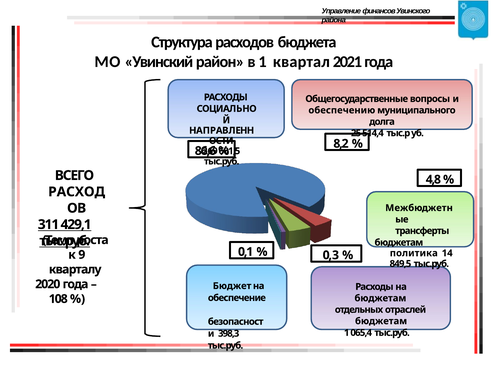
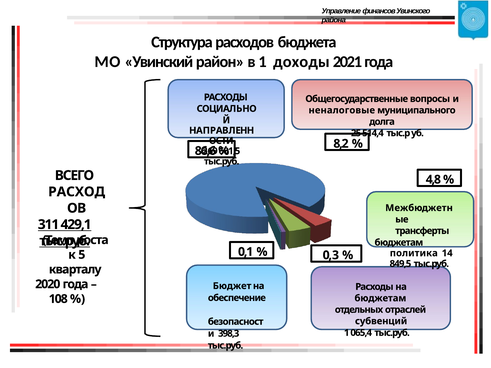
квартал: квартал -> доходы (301, 62)
обеспечению: обеспечению -> неналоговые (342, 110)
9: 9 -> 5 (82, 255)
бюджетам: бюджетам -> субвенций (381, 321)
